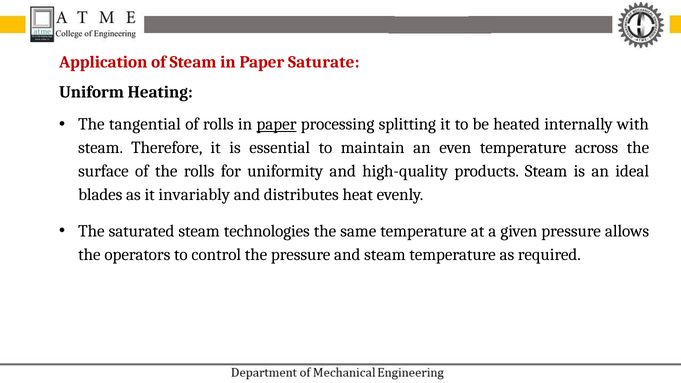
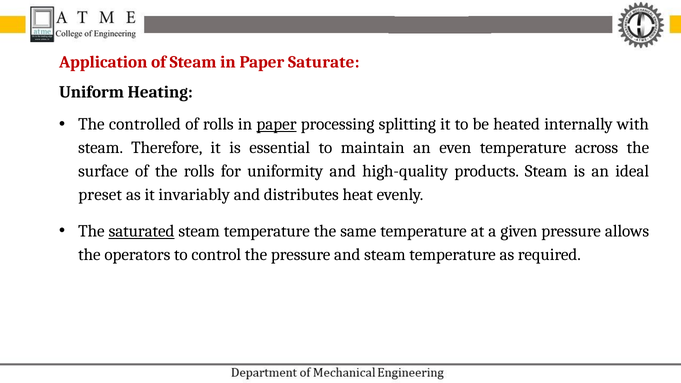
tangential: tangential -> controlled (145, 124)
blades: blades -> preset (100, 195)
saturated underline: none -> present (142, 231)
technologies: technologies -> temperature (267, 231)
